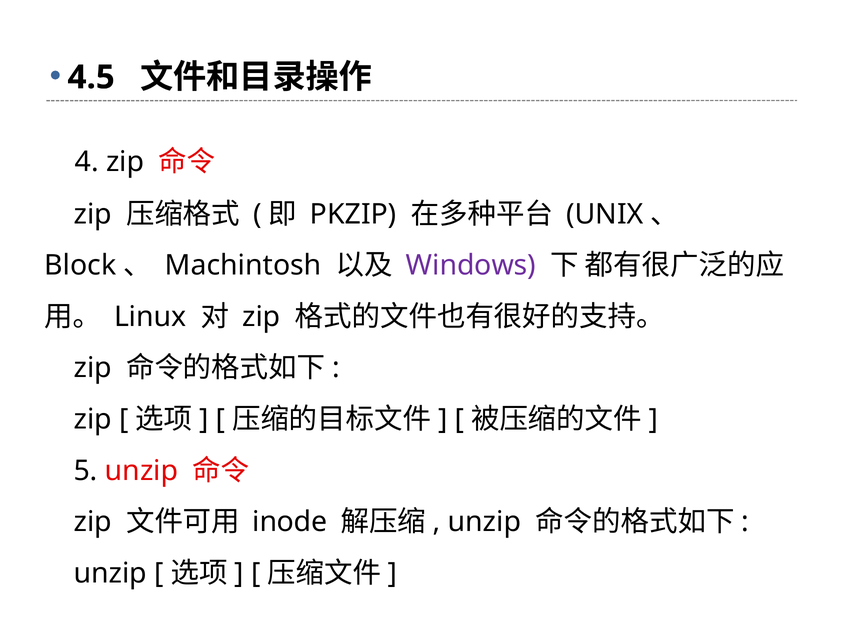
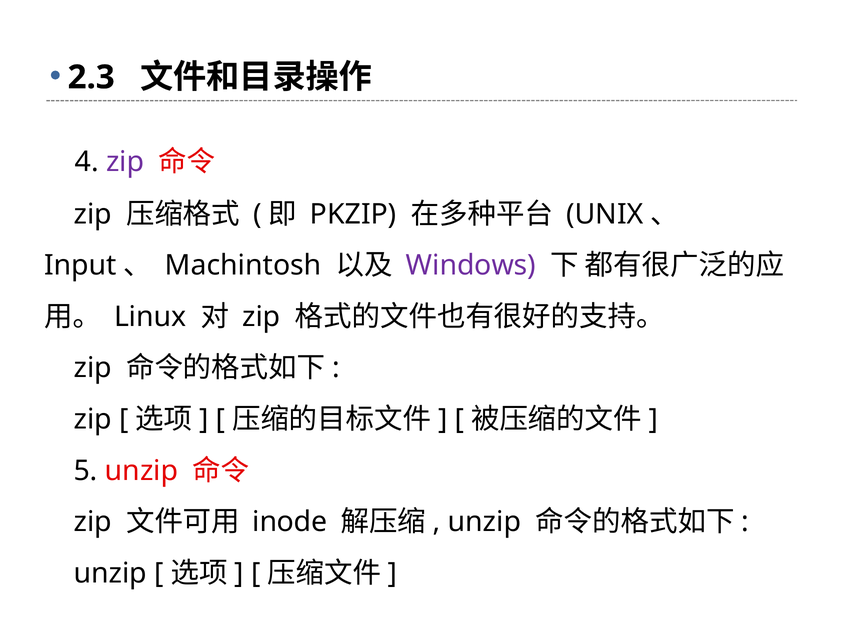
4.5: 4.5 -> 2.3 (91, 77)
zip colour: black -> purple (125, 162)
Block: Block -> Input (80, 265)
